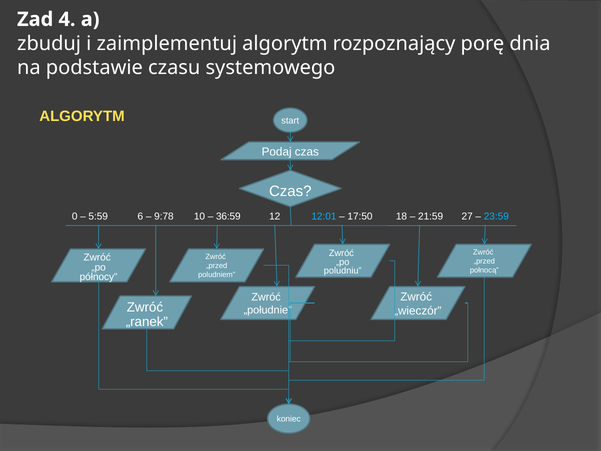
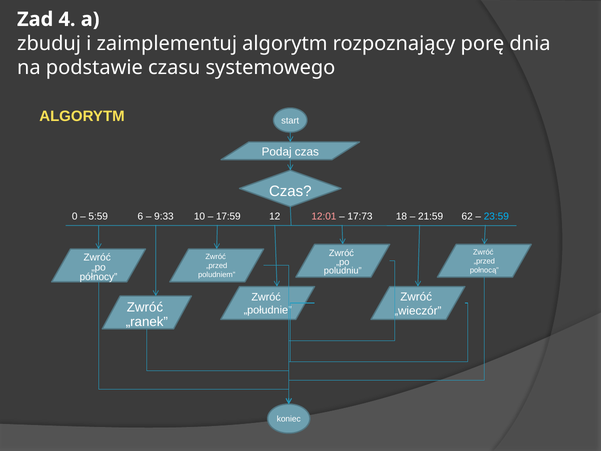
9:78: 9:78 -> 9:33 (164, 216)
36:59: 36:59 -> 17:59 (228, 216)
12:01 colour: light blue -> pink (324, 216)
17:50: 17:50 -> 17:73 (360, 216)
27: 27 -> 62 (467, 216)
